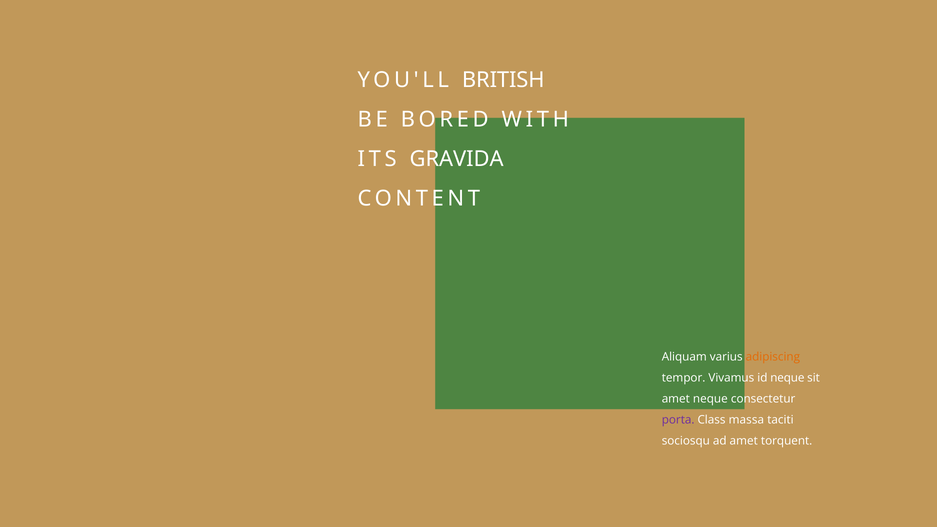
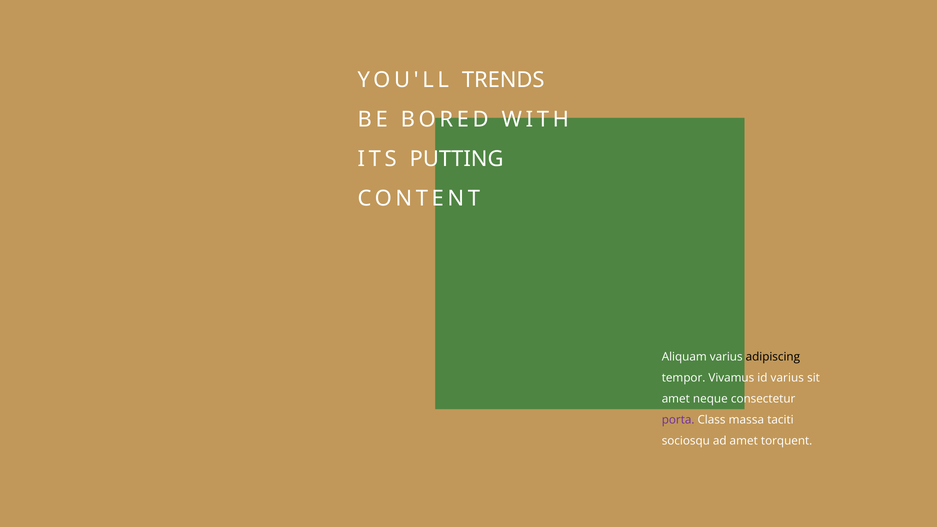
BRITISH: BRITISH -> TRENDS (503, 80)
GRAVIDA: GRAVIDA -> PUTTING (457, 159)
adipiscing colour: orange -> black (773, 357)
id neque: neque -> varius (787, 378)
